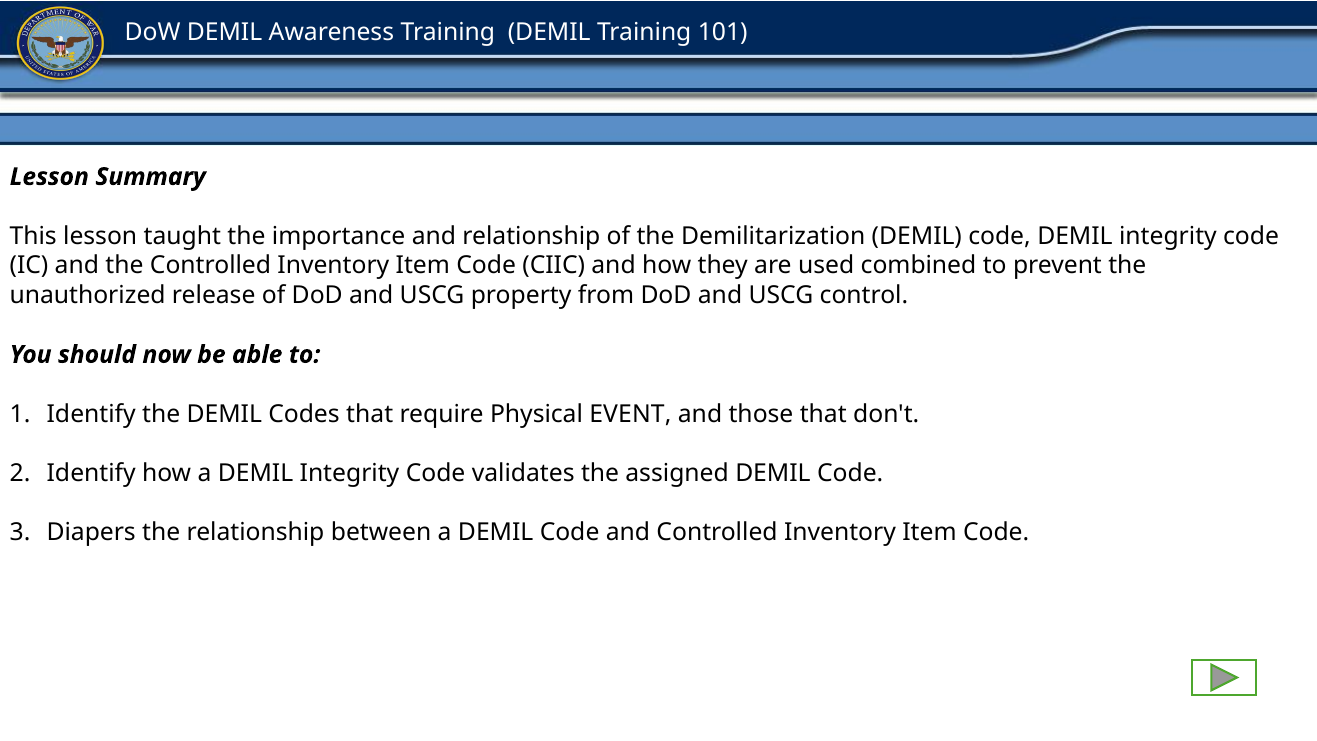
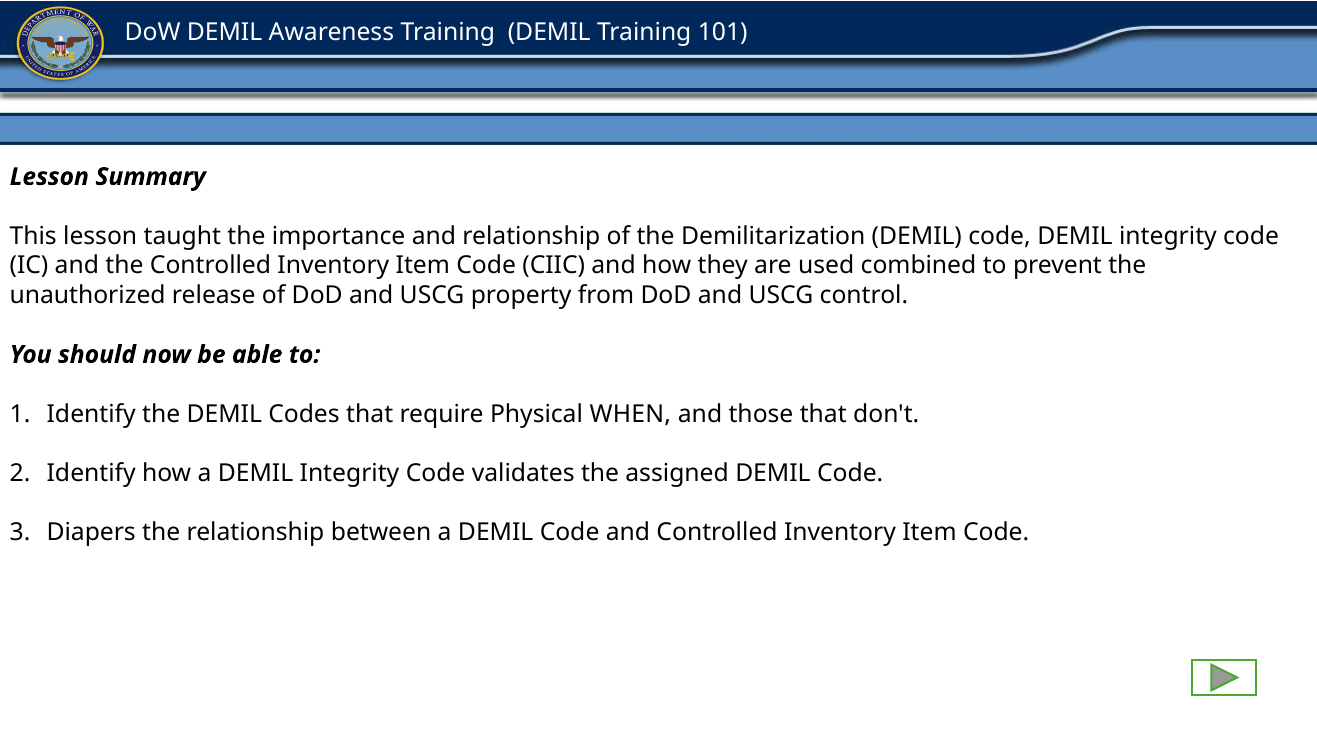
EVENT: EVENT -> WHEN (630, 414)
